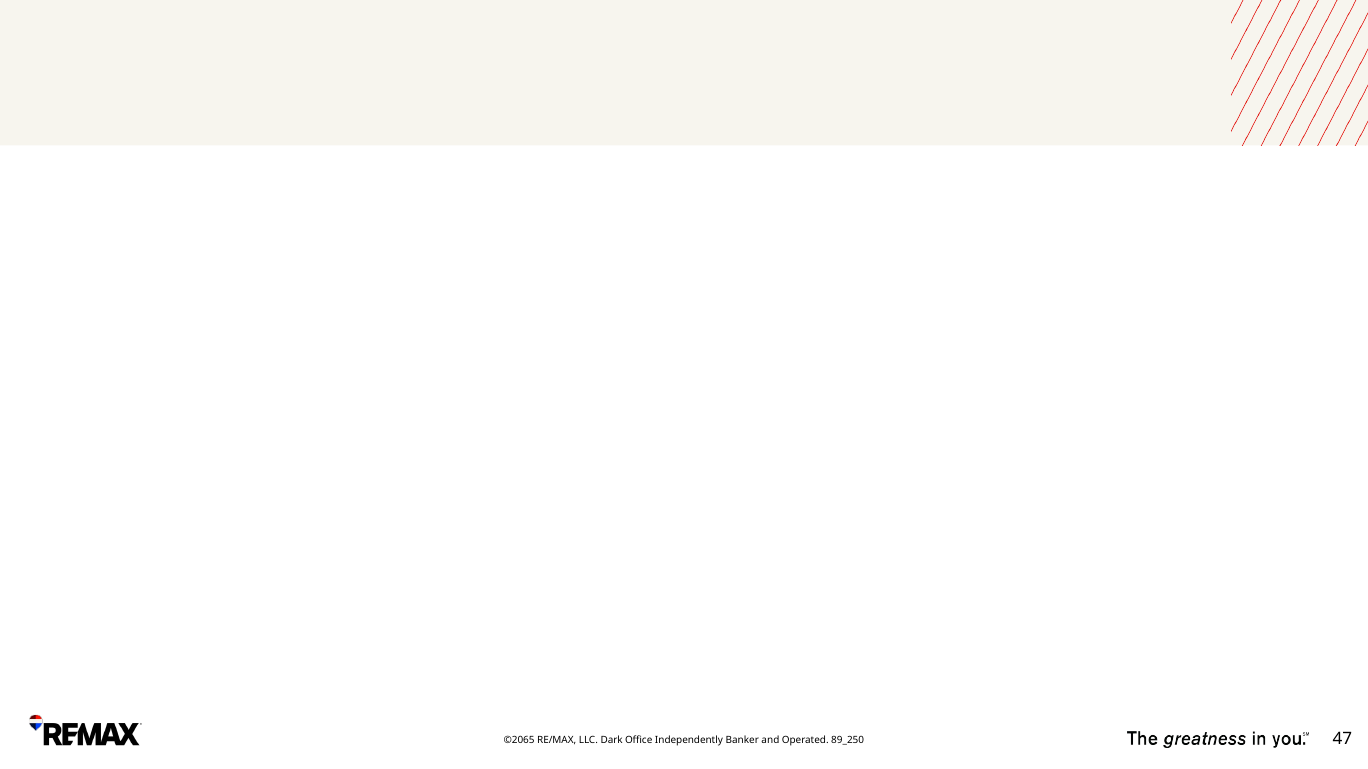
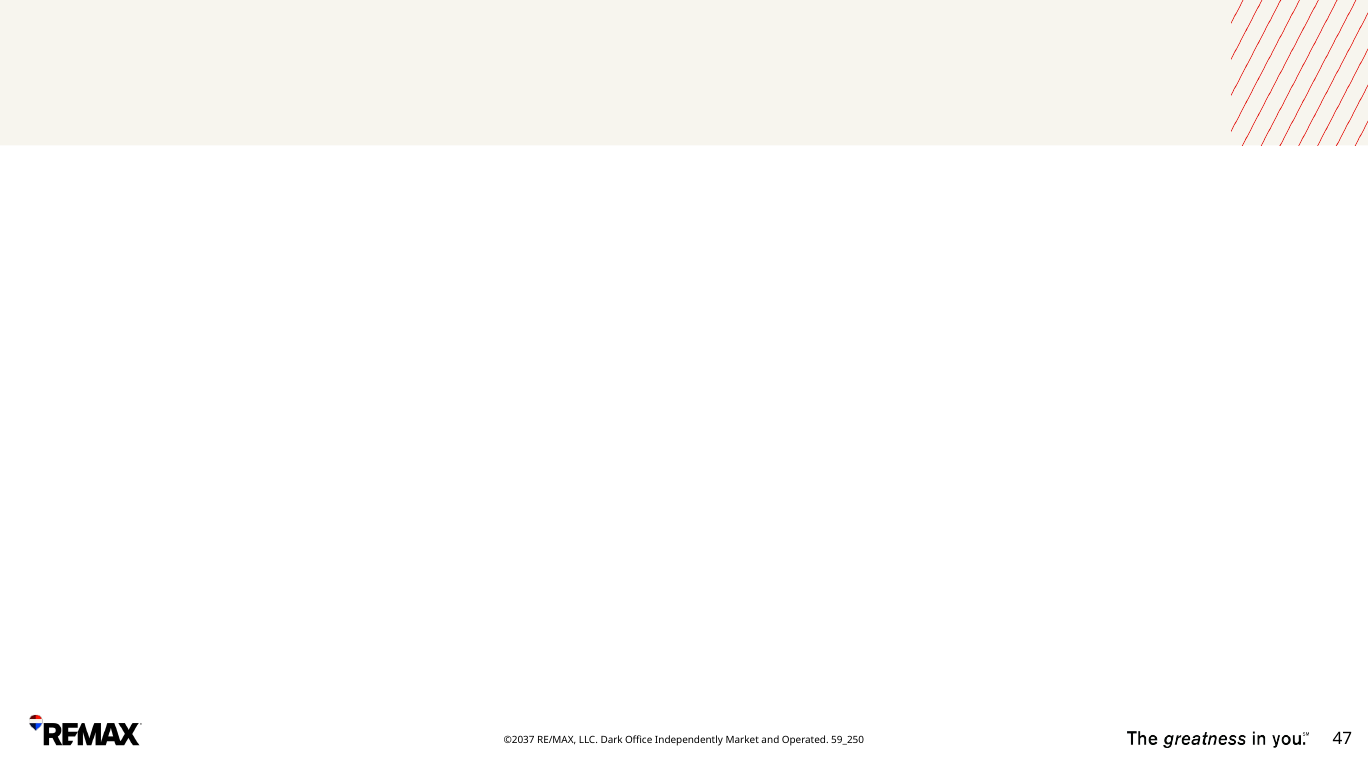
©2065: ©2065 -> ©2037 (519, 740)
Banker: Banker -> Market (742, 740)
89_250: 89_250 -> 59_250 (848, 740)
